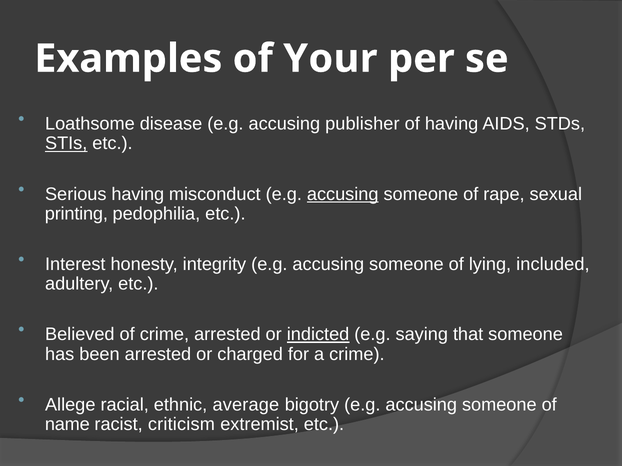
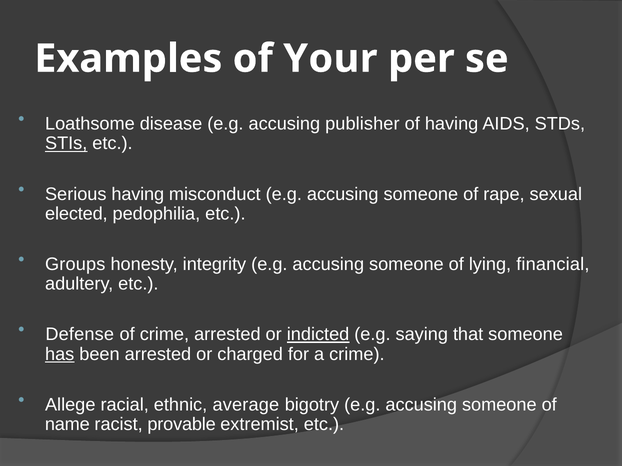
accusing underline: present -> none (343, 194)
printing: printing -> elected (76, 214)
Interest: Interest -> Groups (75, 265)
included: included -> financial (553, 265)
Believed: Believed -> Defense (80, 335)
has underline: none -> present (60, 354)
criticism: criticism -> provable (182, 425)
